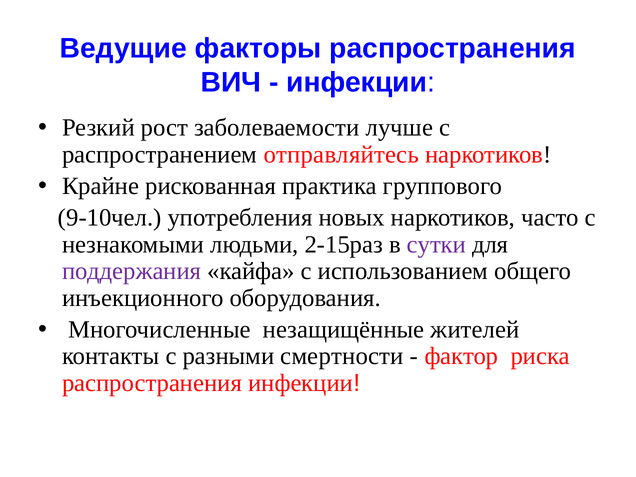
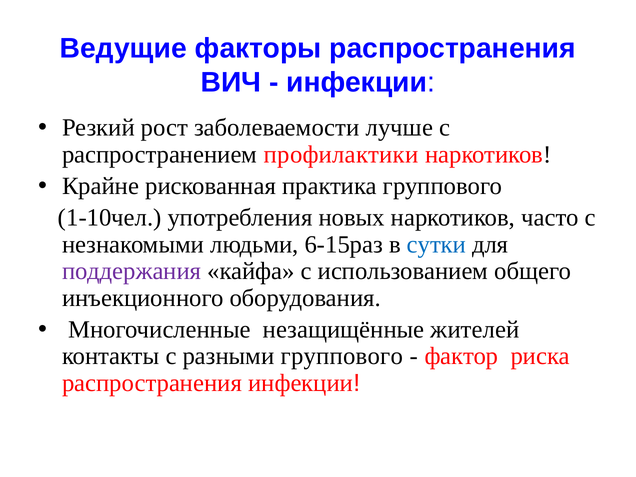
отправляйтесь: отправляйтесь -> профилактики (341, 154)
9-10чел: 9-10чел -> 1-10чел (110, 218)
2-15раз: 2-15раз -> 6-15раз (344, 244)
сутки colour: purple -> blue (436, 244)
разными смертности: смертности -> группового (342, 356)
